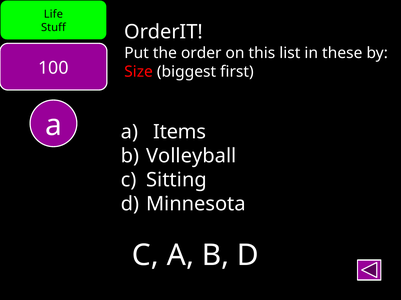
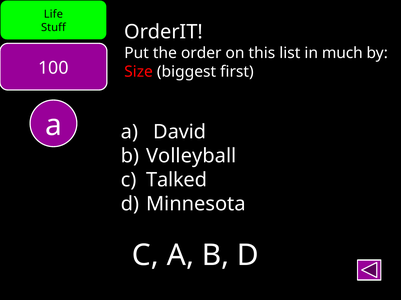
these: these -> much (342, 53)
Items: Items -> David (180, 132)
Sitting: Sitting -> Talked (177, 180)
